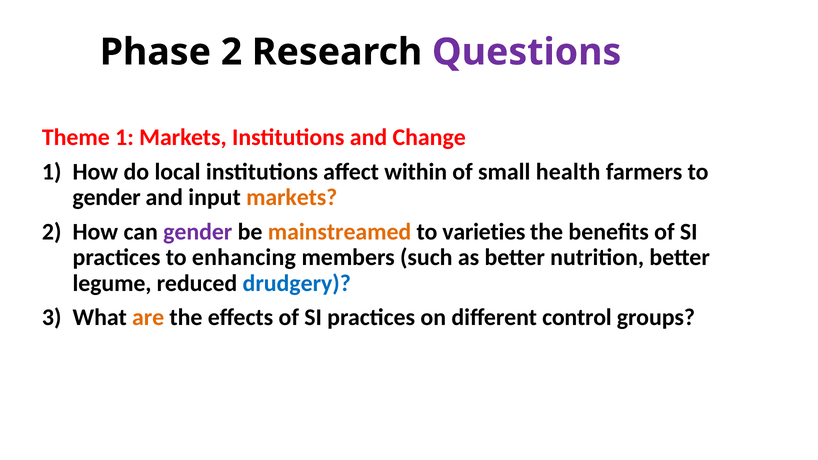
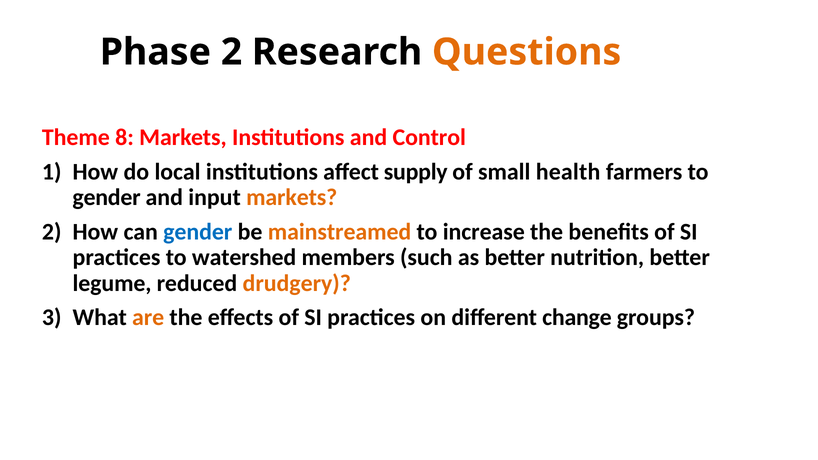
Questions colour: purple -> orange (527, 52)
Theme 1: 1 -> 8 (125, 137)
Change: Change -> Control (429, 137)
within: within -> supply (416, 172)
gender colour: purple -> blue (198, 232)
varieties: varieties -> increase (484, 232)
enhancing: enhancing -> watershed (244, 258)
drudgery colour: blue -> orange (297, 283)
control: control -> change (577, 318)
